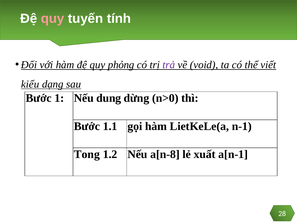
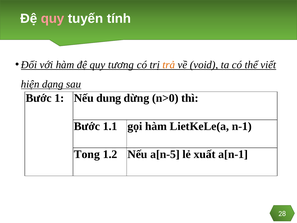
phỏng: phỏng -> tương (121, 65)
trả colour: purple -> orange (169, 65)
kiểu: kiểu -> hiện (30, 84)
a[n-8: a[n-8 -> a[n-5 (165, 154)
